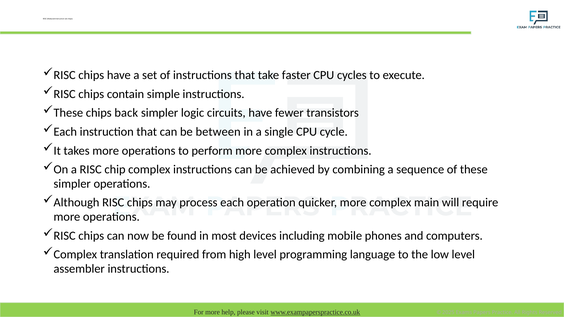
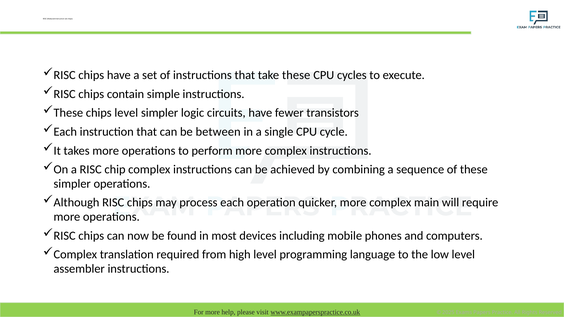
take faster: faster -> these (296, 75)
chips back: back -> level (126, 113)
